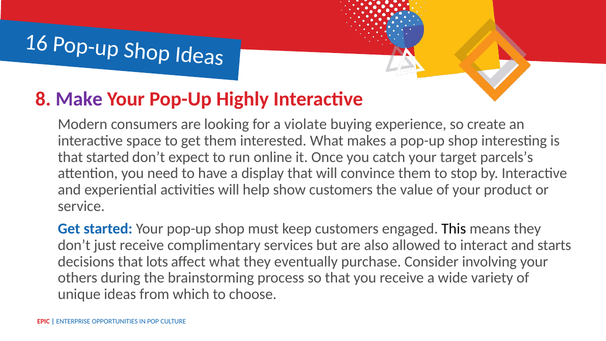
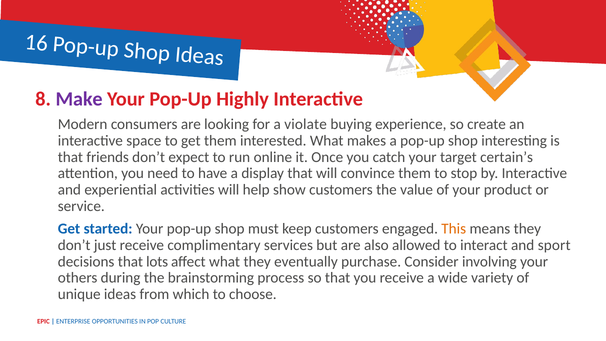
that started: started -> friends (108, 157)
parcels’s: parcels’s -> certain’s (507, 157)
This colour: black -> orange (454, 229)
starts: starts -> sport (554, 245)
